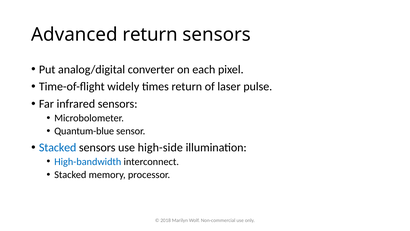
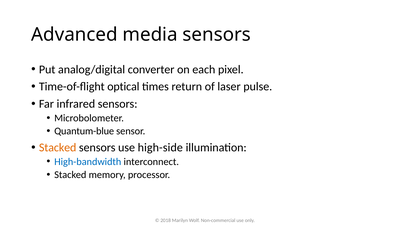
Advanced return: return -> media (150, 34)
widely: widely -> optical (123, 87)
Stacked colour: blue -> orange (58, 147)
